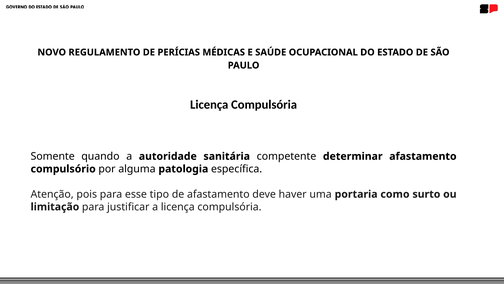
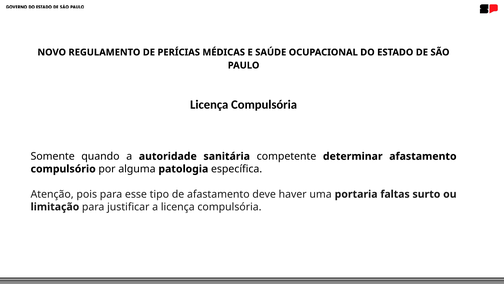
como: como -> faltas (395, 194)
